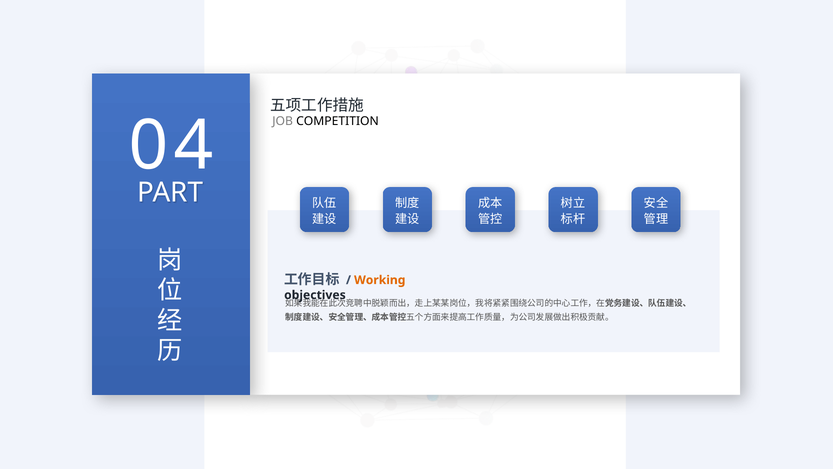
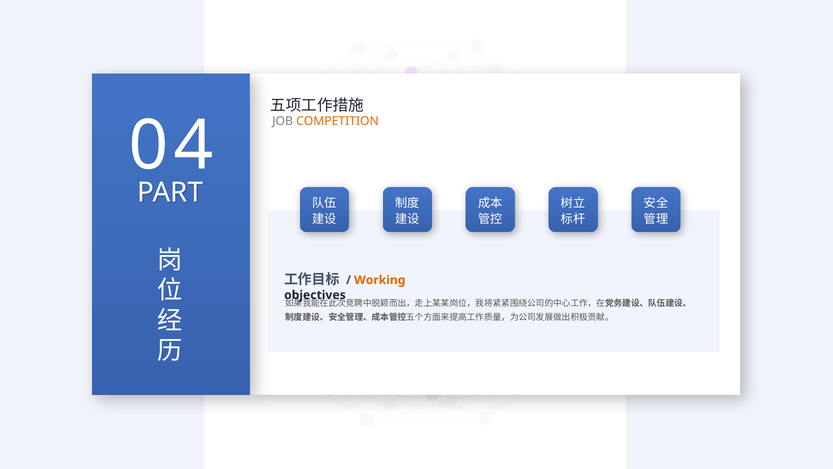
COMPETITION colour: black -> orange (337, 121)
